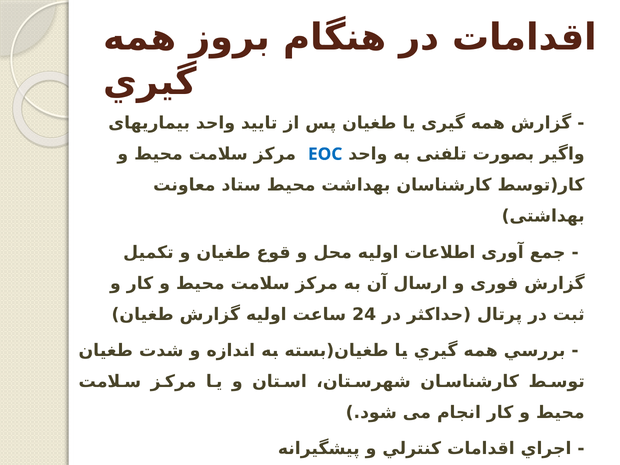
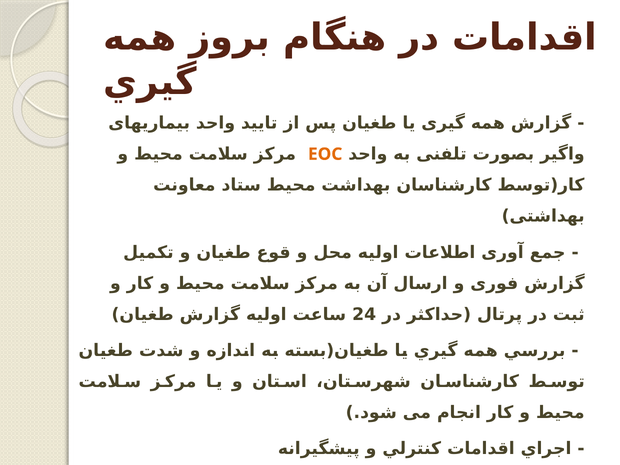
EOC colour: blue -> orange (325, 154)
